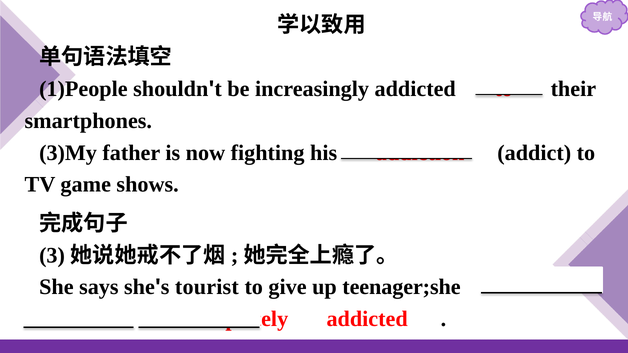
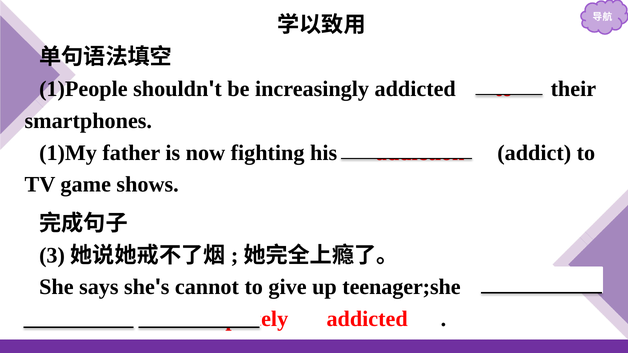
3)My: 3)My -> 1)My (68, 153)
tourist: tourist -> cannot (207, 287)
